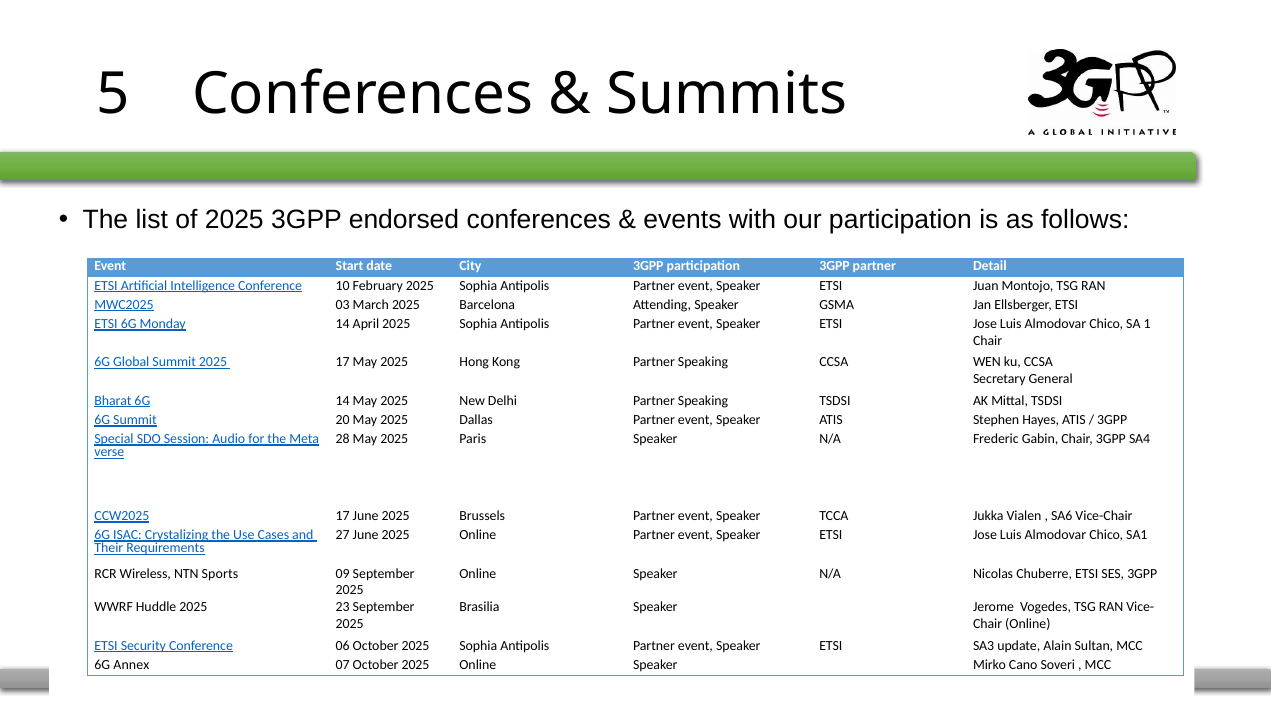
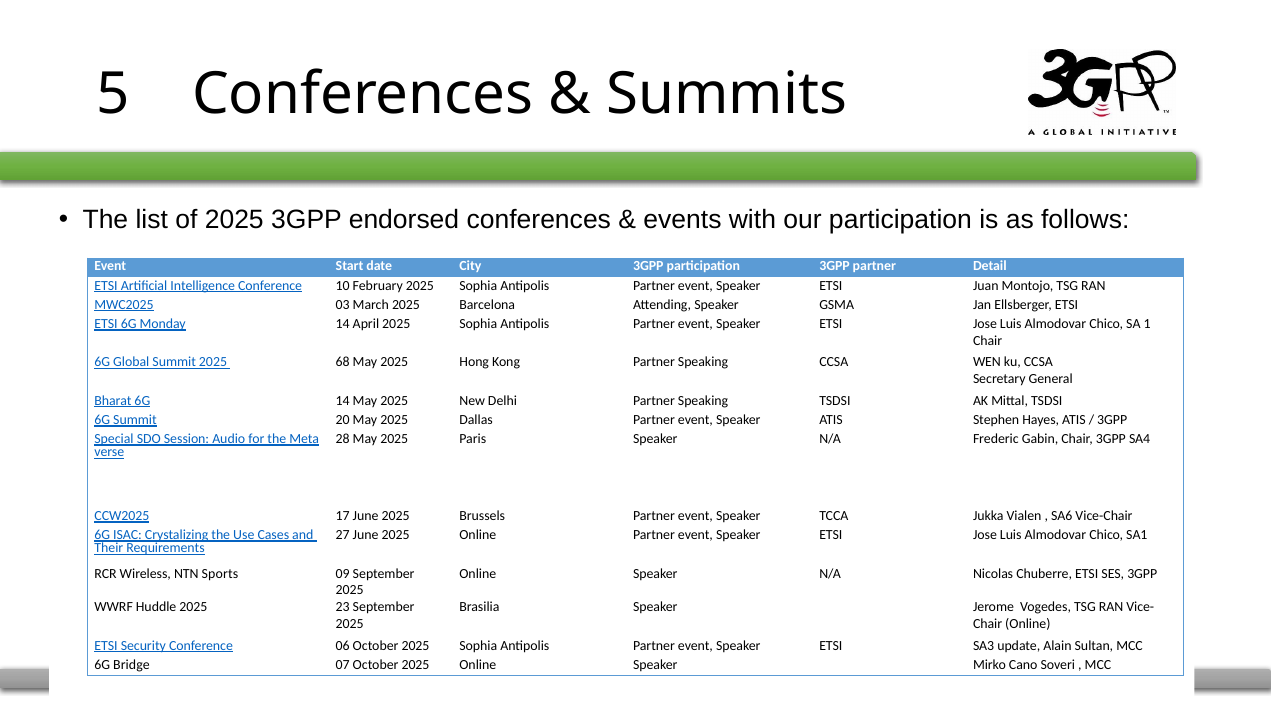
2025 17: 17 -> 68 (343, 362)
Annex: Annex -> Bridge (131, 665)
